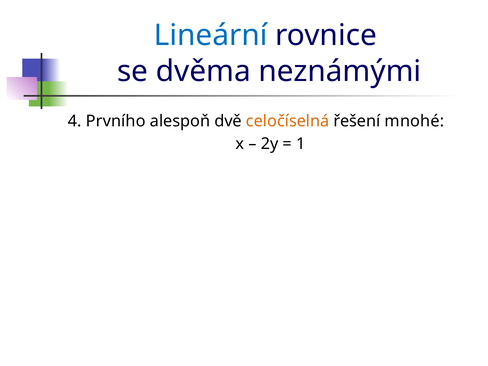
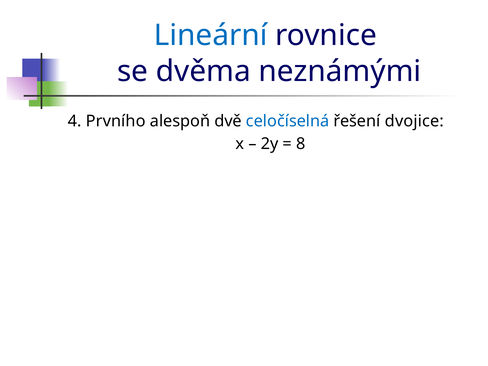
celočíselná colour: orange -> blue (288, 121)
mnohé: mnohé -> dvojice (414, 121)
1: 1 -> 8 (301, 144)
